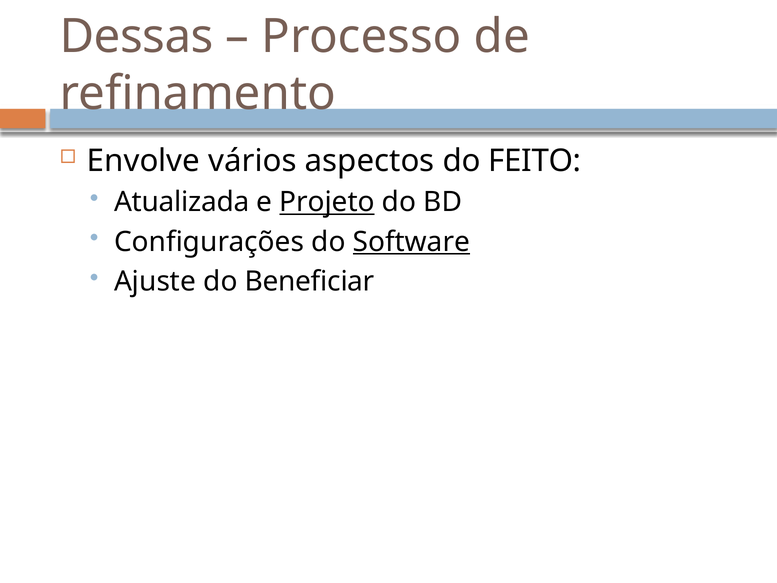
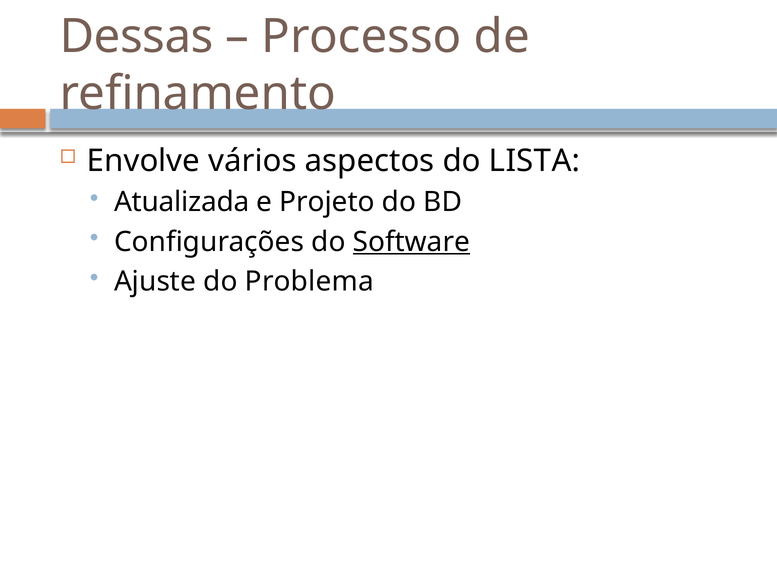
FEITO: FEITO -> LISTA (535, 161)
Projeto underline: present -> none (327, 202)
Beneficiar: Beneficiar -> Problema (309, 281)
